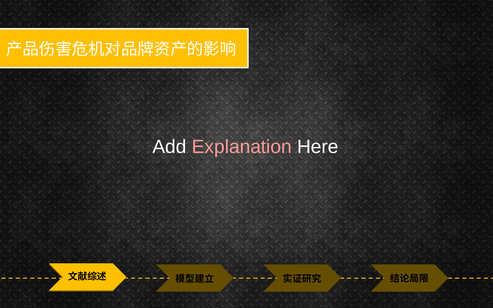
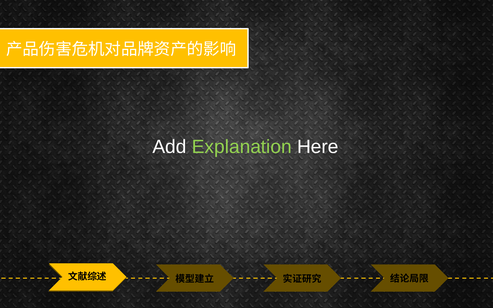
Explanation colour: pink -> light green (242, 147)
